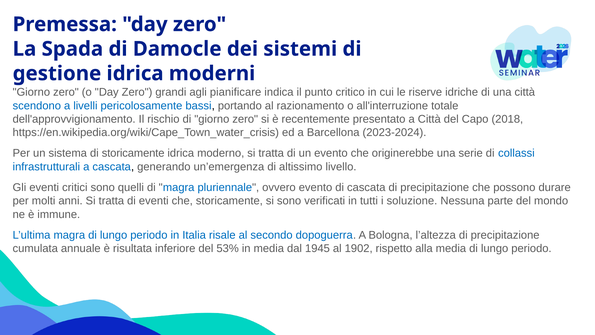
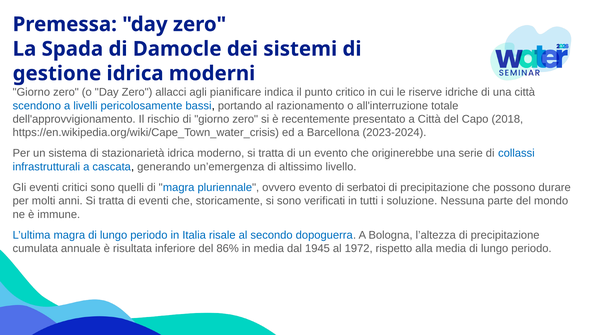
grandi: grandi -> allacci (171, 92)
di storicamente: storicamente -> stazionarietà (133, 153)
di cascata: cascata -> serbatoi (366, 187)
53%: 53% -> 86% (228, 248)
1902: 1902 -> 1972 (359, 248)
